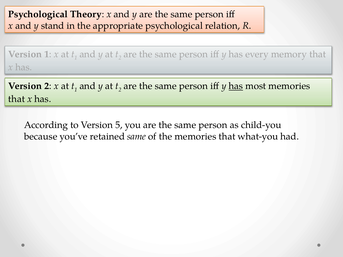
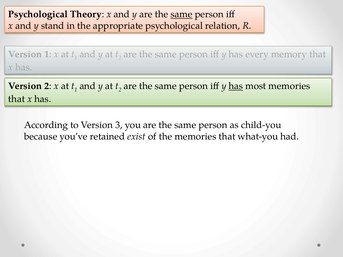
same underline: none -> present (181, 14)
5: 5 -> 3 (119, 125)
retained same: same -> exist (136, 137)
